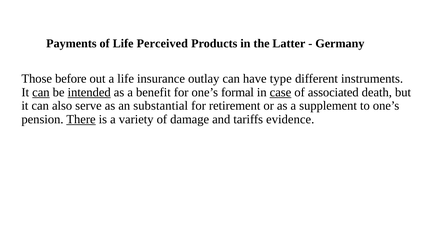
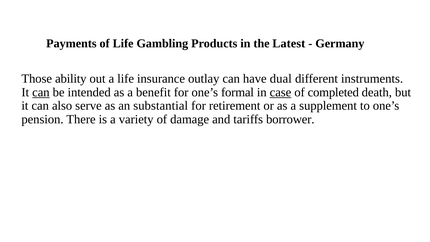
Perceived: Perceived -> Gambling (162, 44)
Latter: Latter -> Latest (289, 44)
before: before -> ability (71, 79)
type: type -> dual (281, 79)
intended underline: present -> none (89, 92)
associated: associated -> completed (333, 92)
There underline: present -> none (81, 119)
evidence: evidence -> borrower (290, 119)
